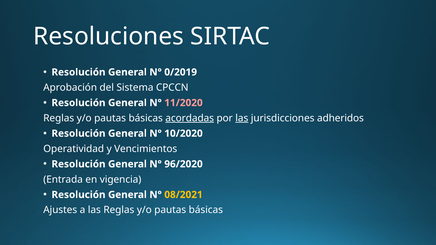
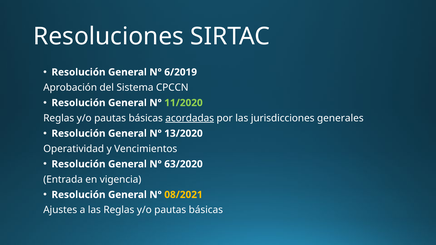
0/2019: 0/2019 -> 6/2019 (181, 72)
11/2020 colour: pink -> light green (183, 103)
las underline: present -> none (242, 118)
adheridos: adheridos -> generales (340, 118)
10/2020: 10/2020 -> 13/2020 (183, 134)
96/2020: 96/2020 -> 63/2020 (183, 164)
